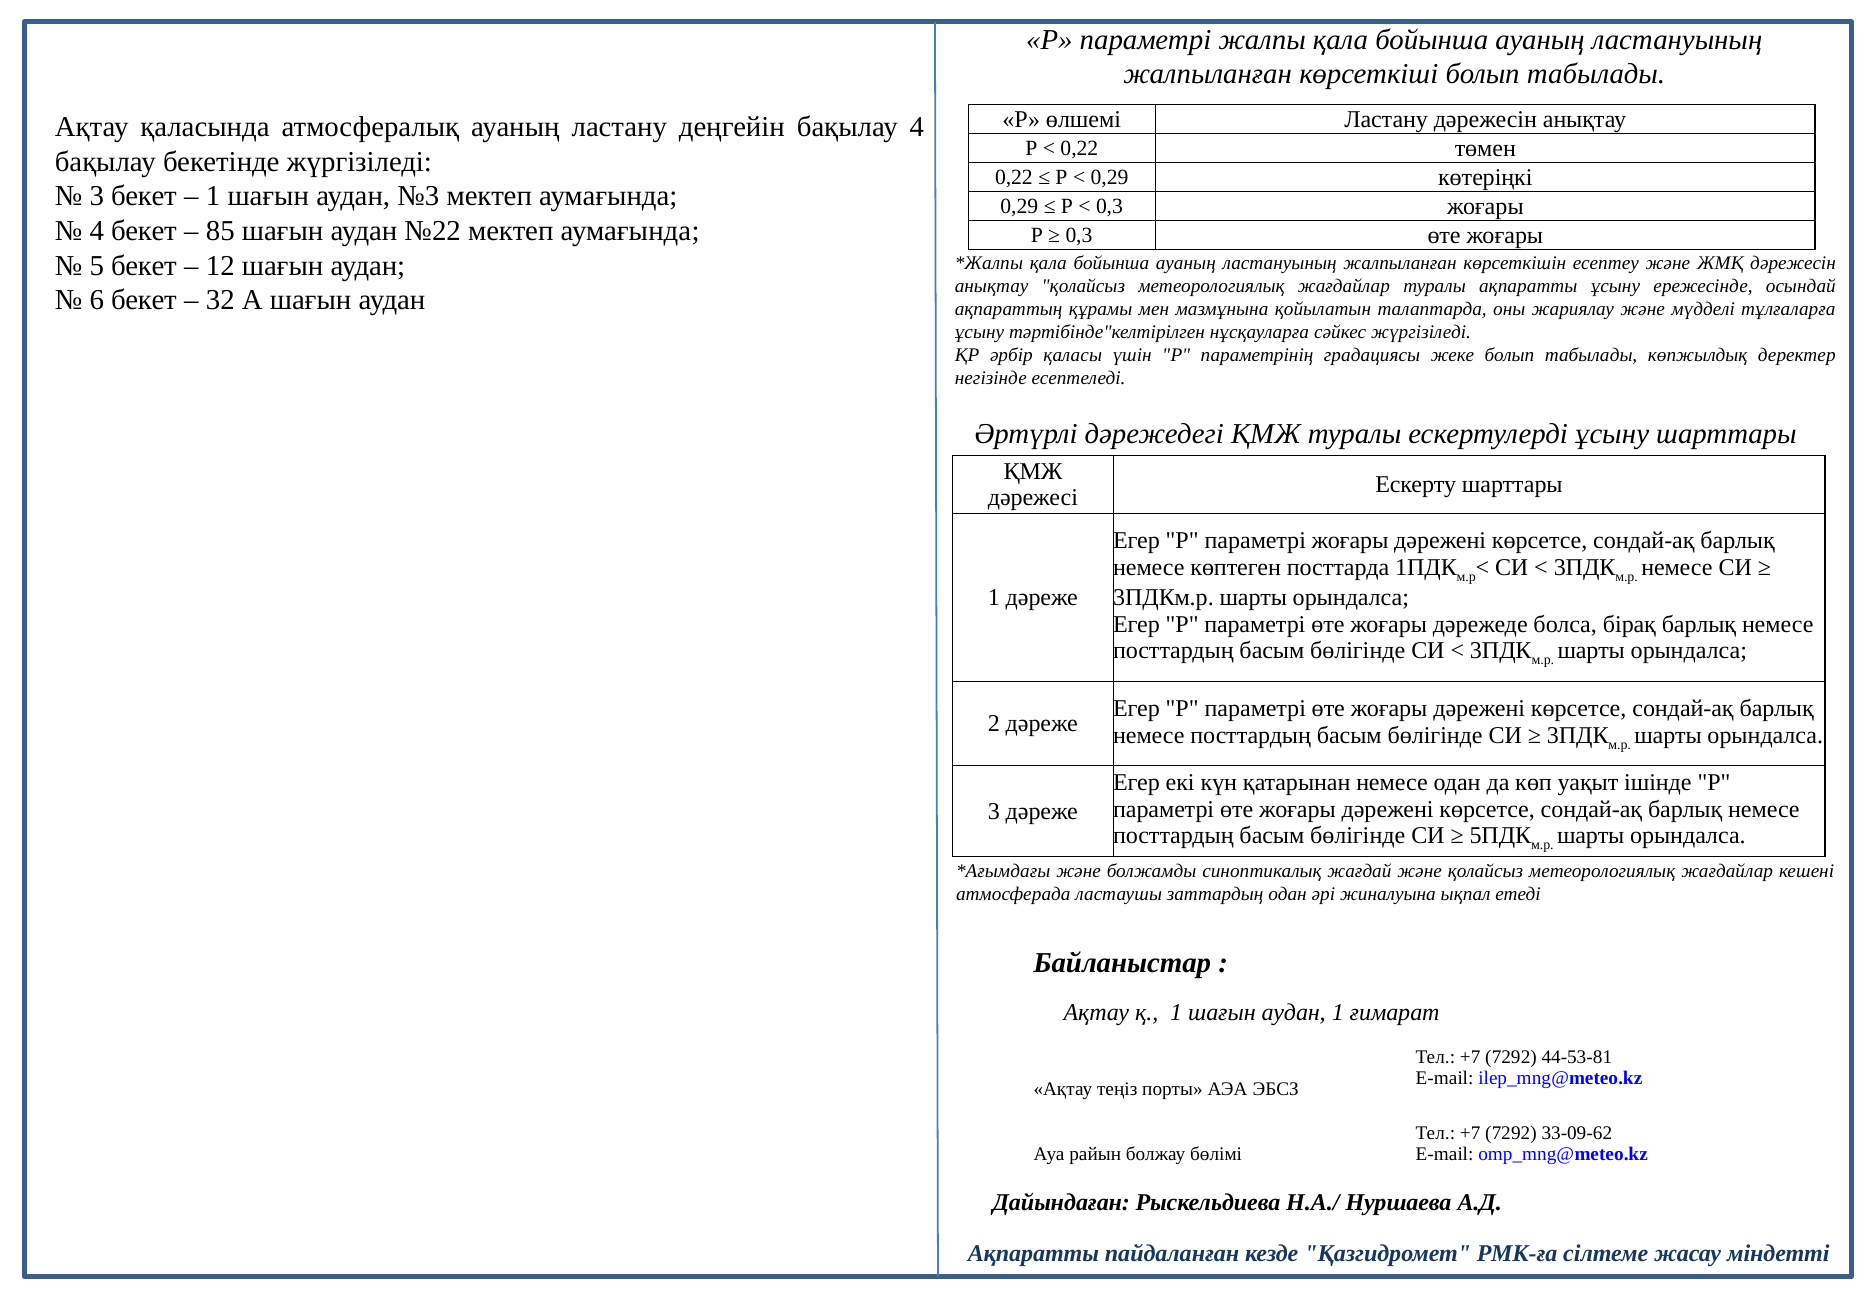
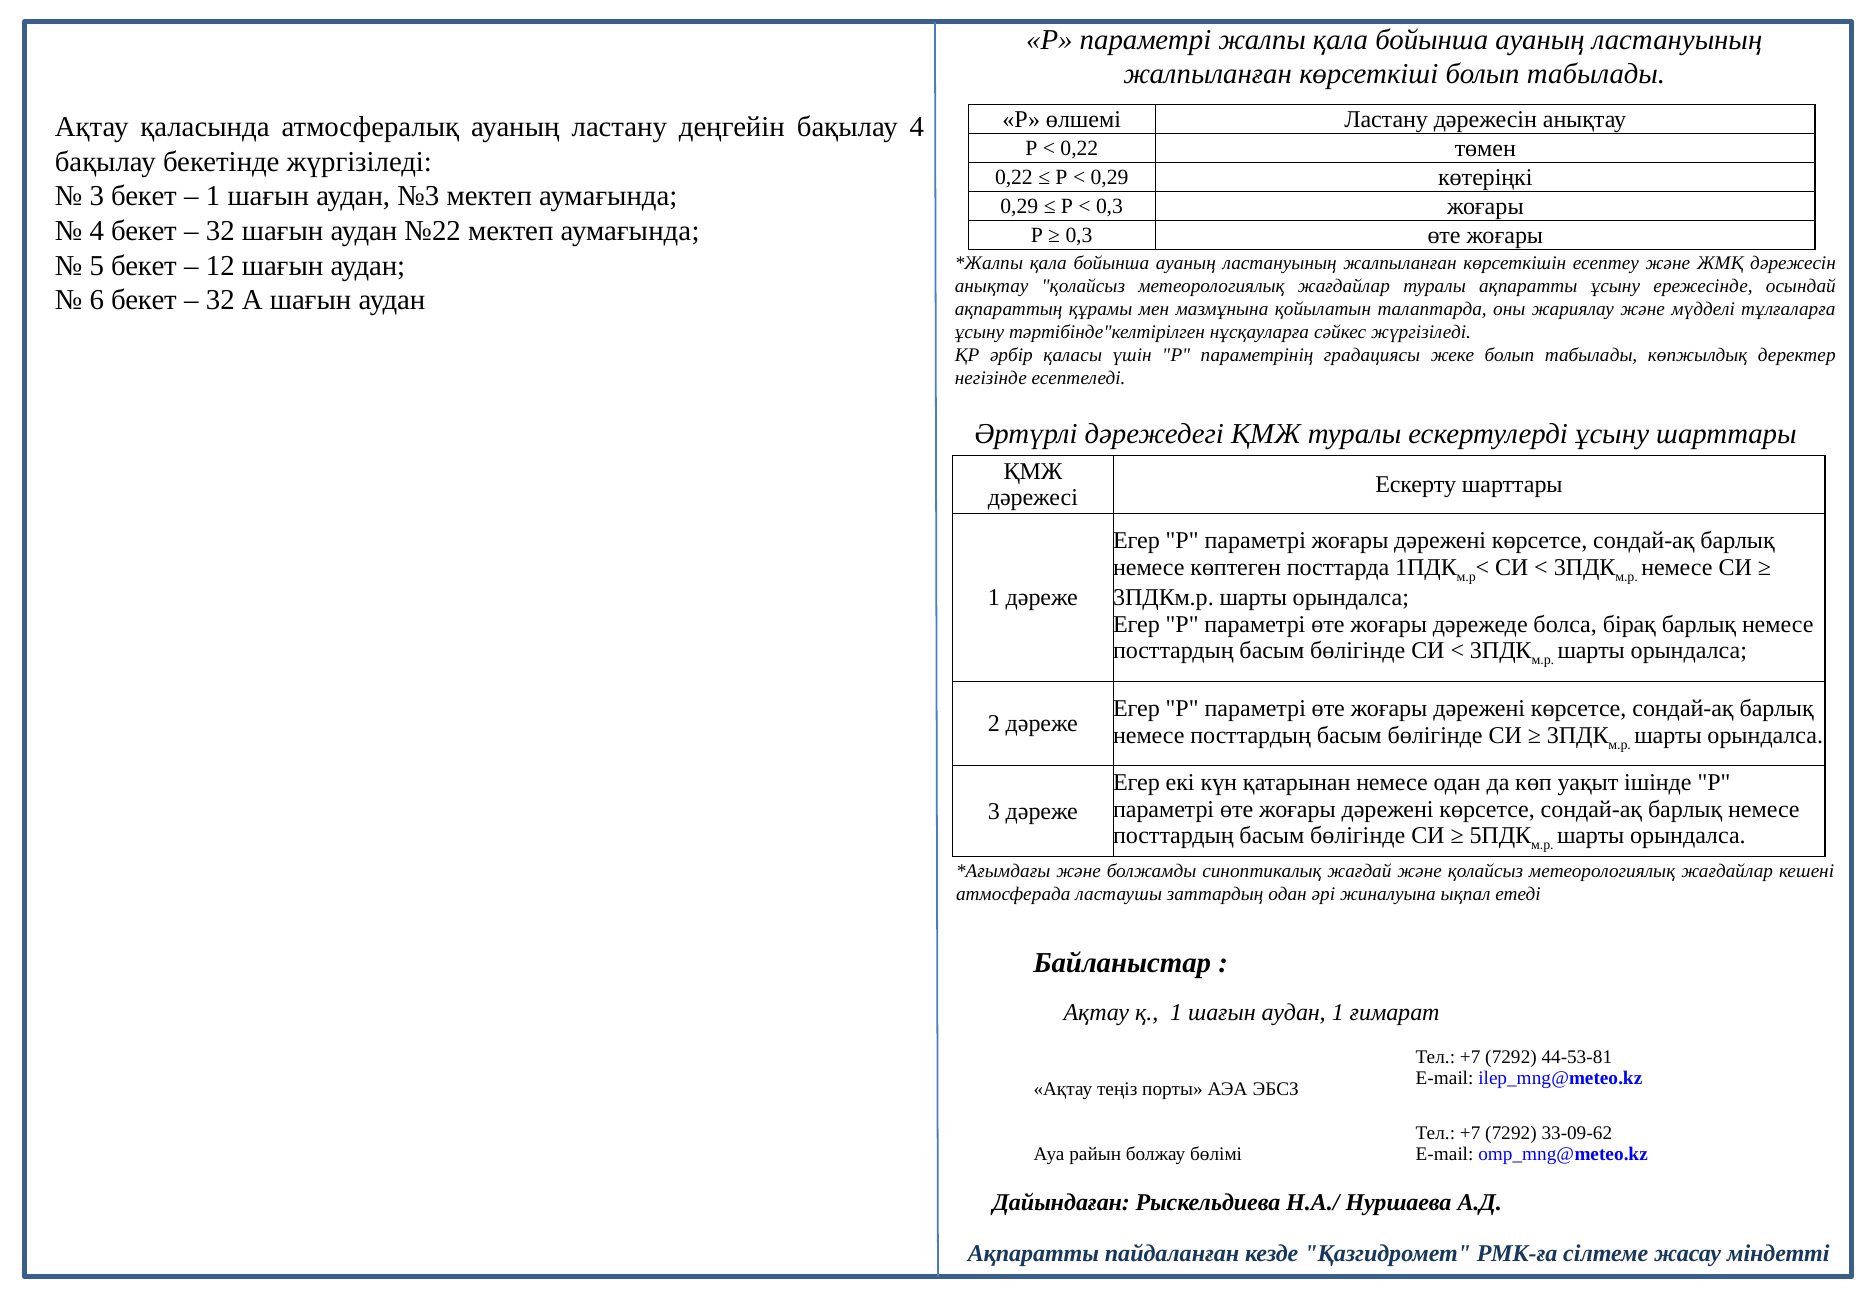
85: 85 -> 32 (220, 231)
